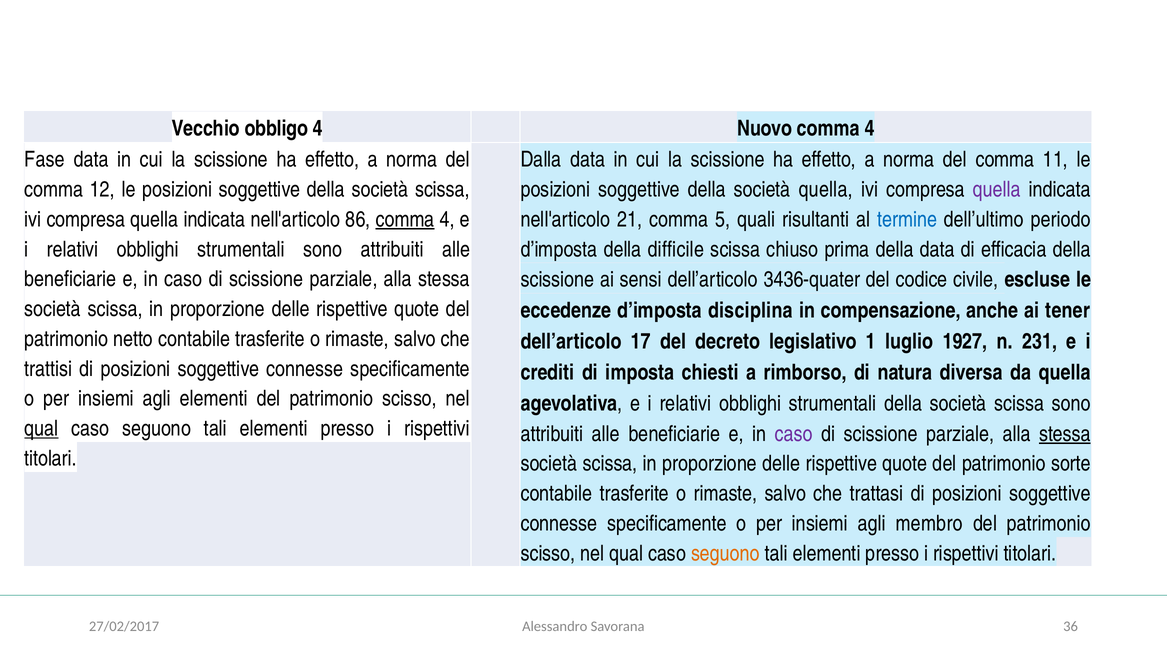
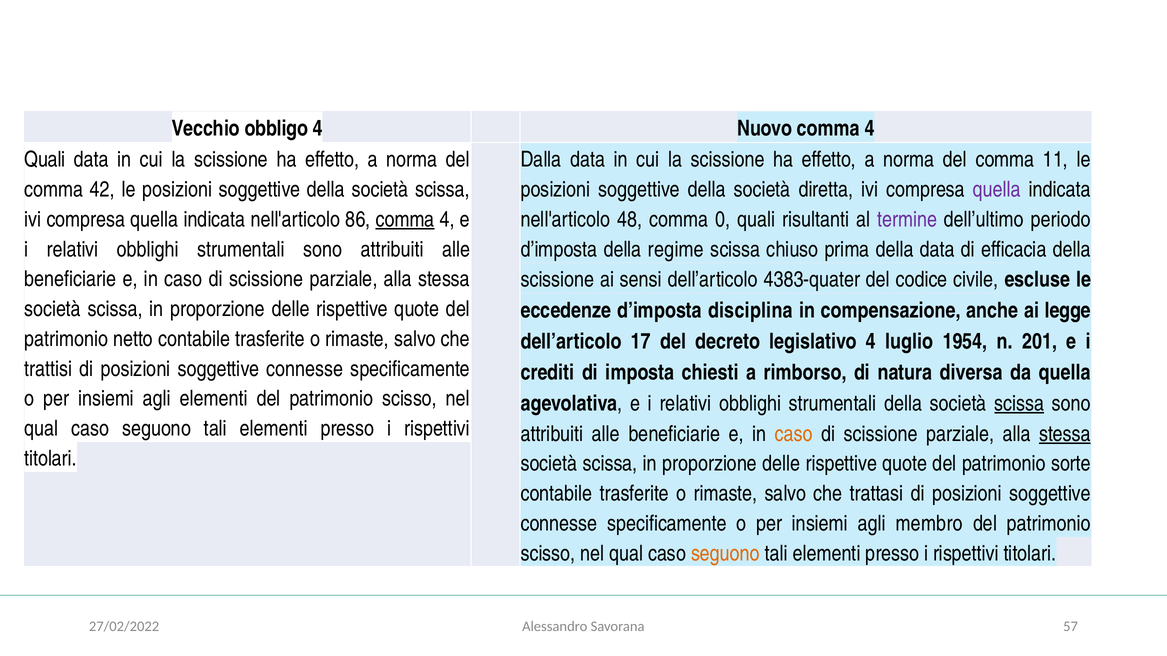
Fase: Fase -> Quali (45, 160)
12: 12 -> 42 (102, 190)
società quella: quella -> diretta (826, 190)
21: 21 -> 48 (630, 220)
5: 5 -> 0 (723, 220)
termine colour: blue -> purple (907, 220)
difficile: difficile -> regime (676, 249)
3436-quater: 3436-quater -> 4383-quater (812, 280)
tener: tener -> legge (1068, 311)
legislativo 1: 1 -> 4 (871, 342)
1927: 1927 -> 1954 (965, 342)
231: 231 -> 201 (1040, 342)
scissa underline: none -> present (1019, 404)
qual underline: present -> none (41, 429)
caso colour: purple -> orange (794, 434)
36: 36 -> 57 (1071, 627)
27/02/2017: 27/02/2017 -> 27/02/2022 (124, 627)
